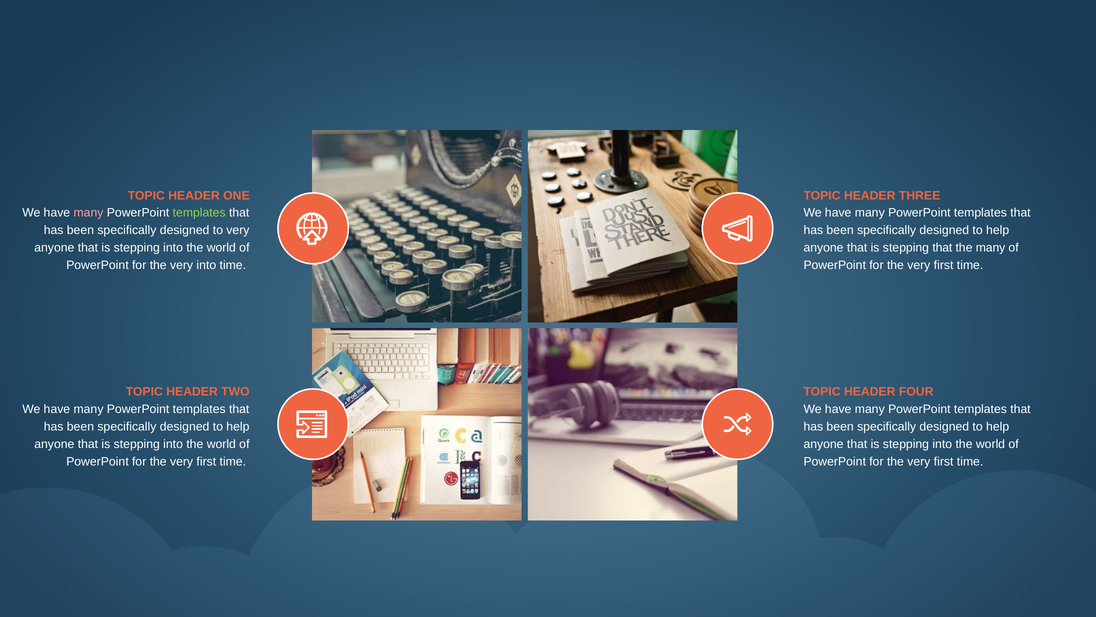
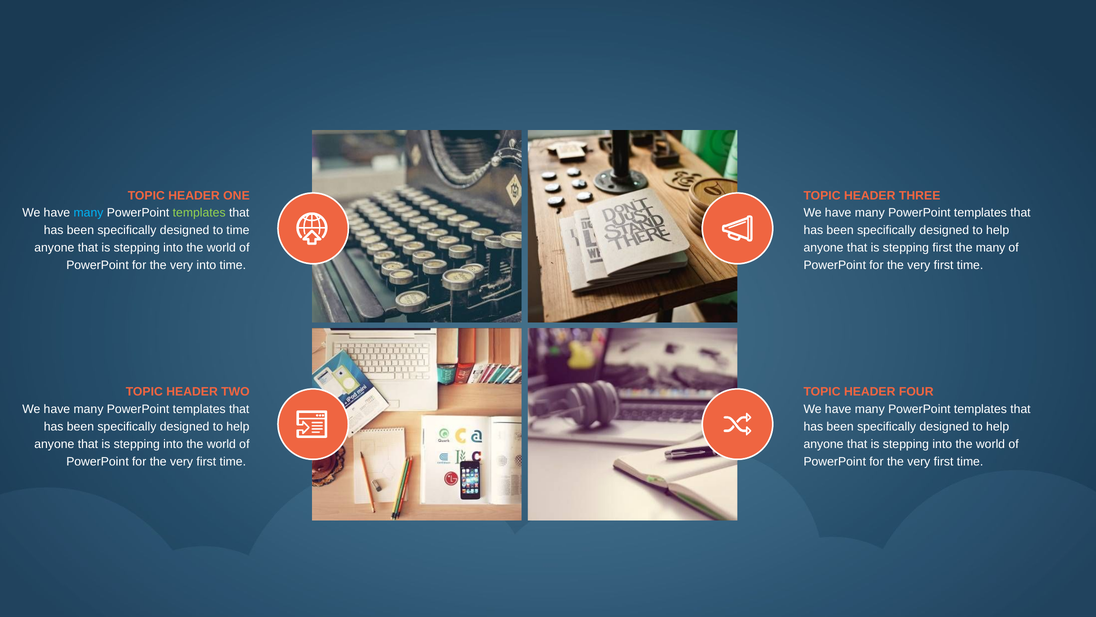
many colour: pink -> light blue (88, 213)
to very: very -> time (238, 230)
stepping that: that -> first (942, 248)
